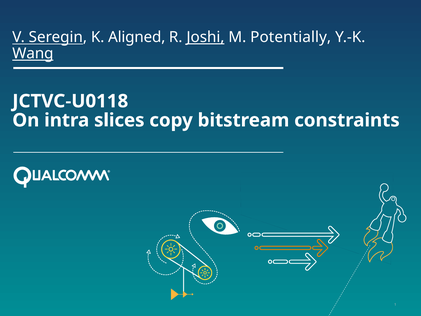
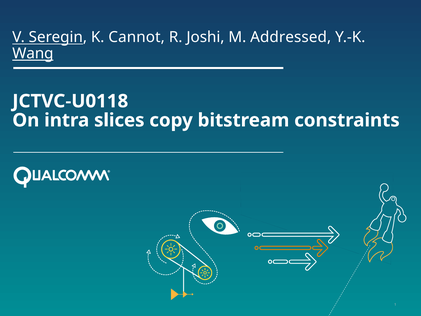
Aligned: Aligned -> Cannot (137, 37)
Joshi underline: present -> none (205, 37)
Potentially: Potentially -> Addressed (291, 37)
